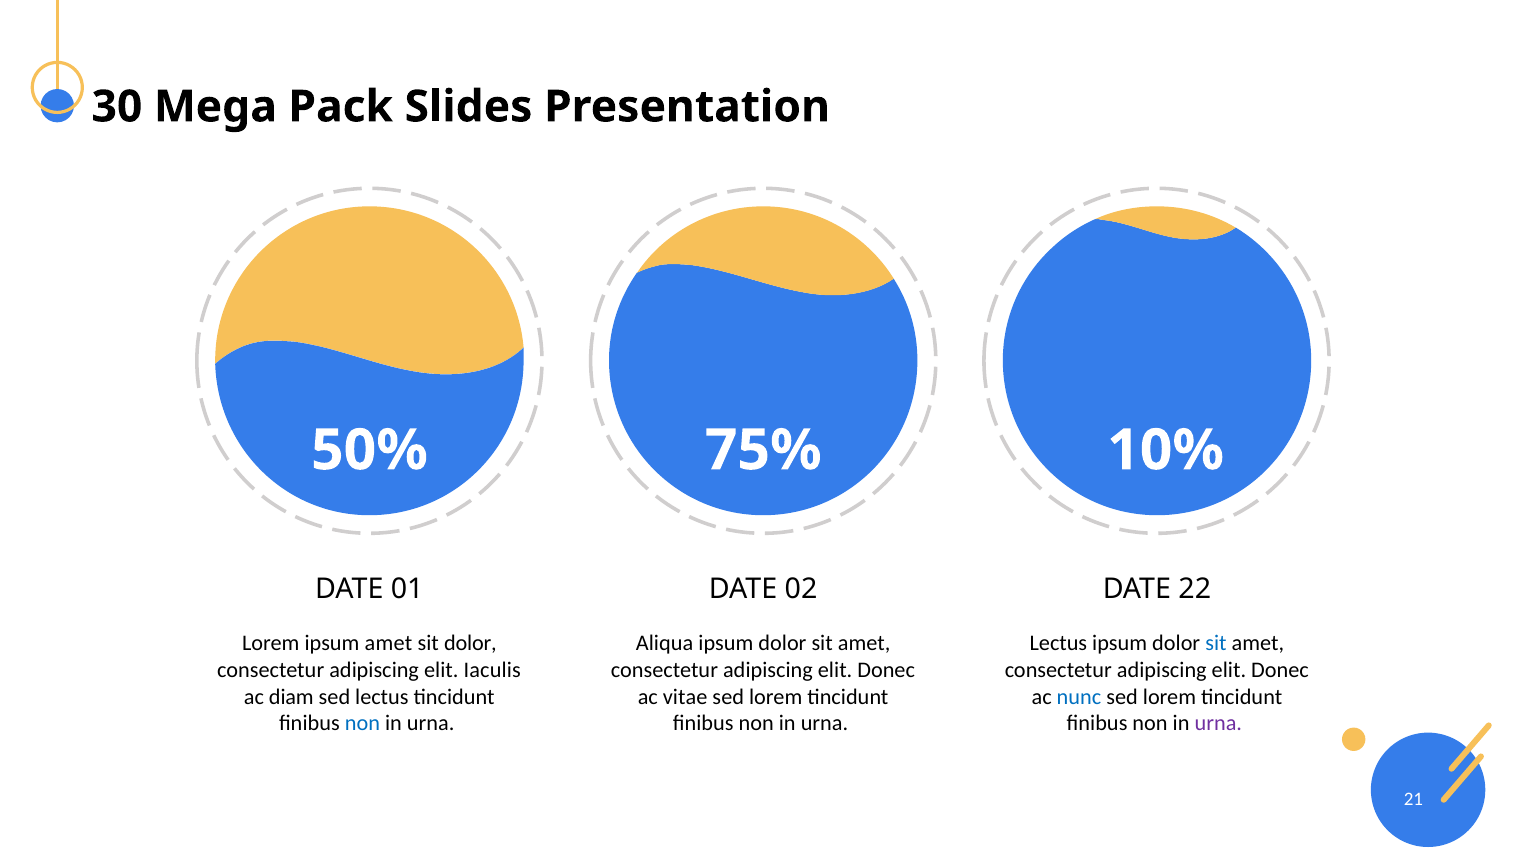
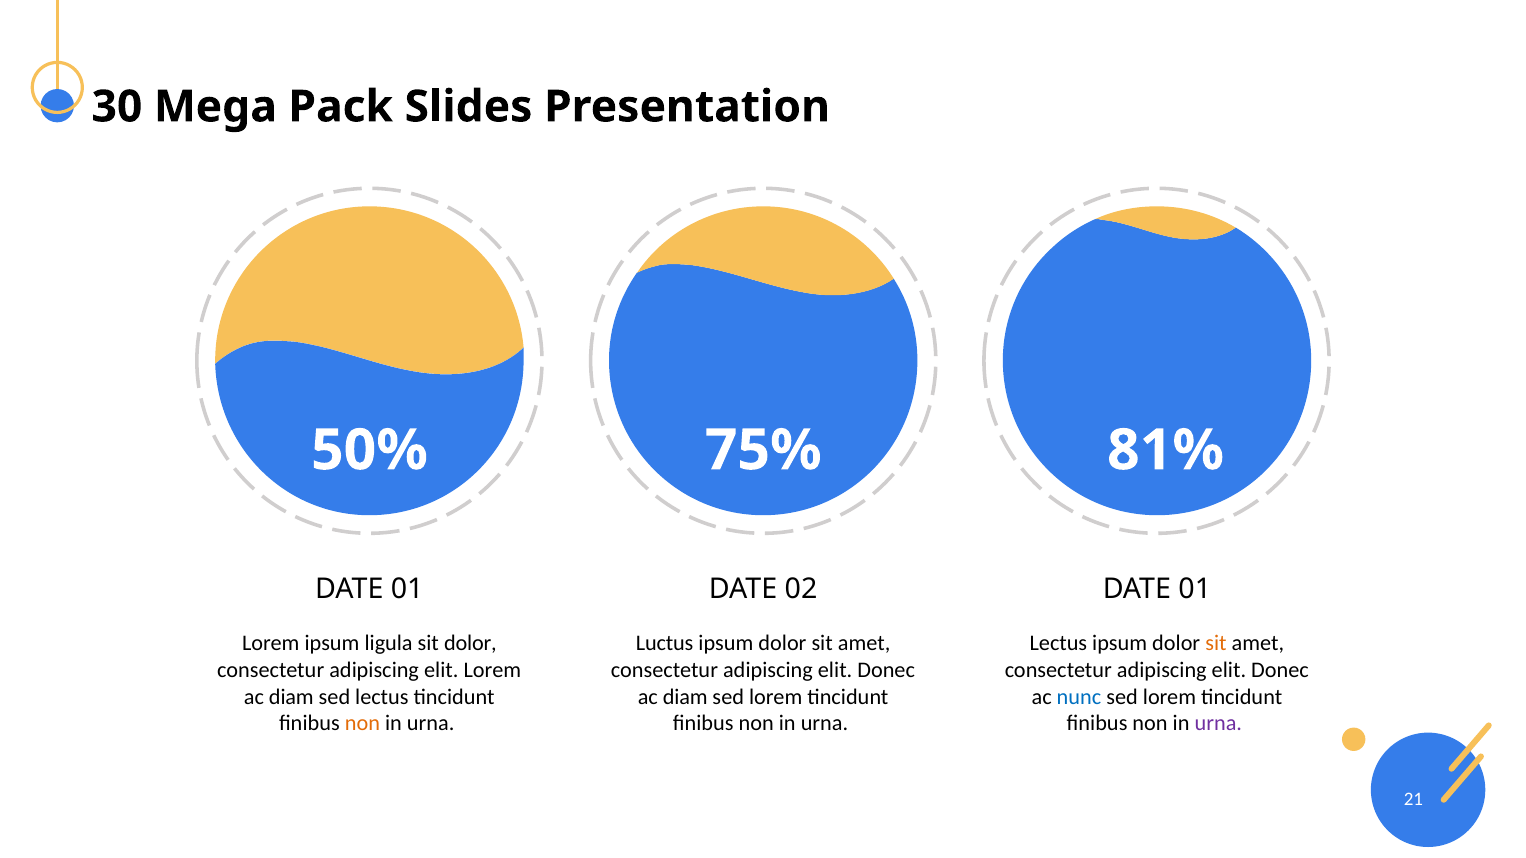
10%: 10% -> 81% (1166, 451)
02 DATE 22: 22 -> 01 (1195, 589)
ipsum amet: amet -> ligula (389, 644)
Aliqua: Aliqua -> Luctus (665, 644)
sit colour: blue -> orange (1216, 644)
elit Iaculis: Iaculis -> Lorem (492, 671)
vitae: vitae -> diam (685, 697)
non colour: blue -> orange (362, 724)
